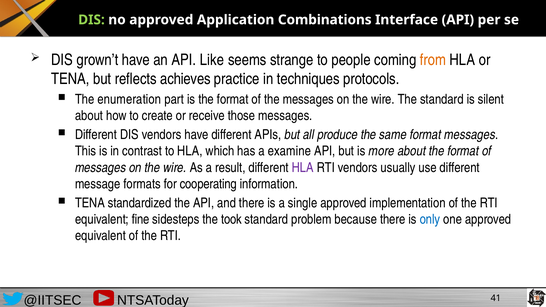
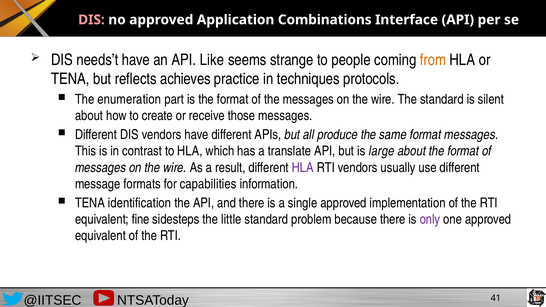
DIS colour: light green -> pink (91, 20)
grown’t: grown’t -> needs’t (97, 60)
examine: examine -> translate (289, 151)
more: more -> large (382, 151)
cooperating: cooperating -> capabilities (208, 184)
standardized: standardized -> identification (140, 203)
took: took -> little (231, 219)
only colour: blue -> purple (430, 219)
